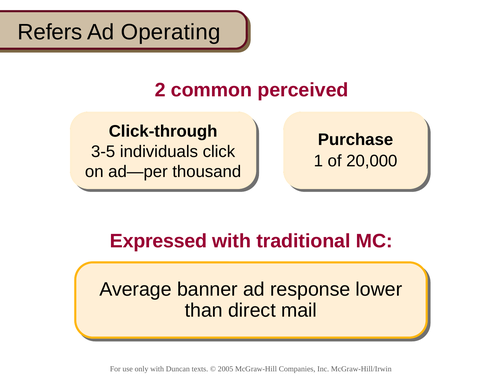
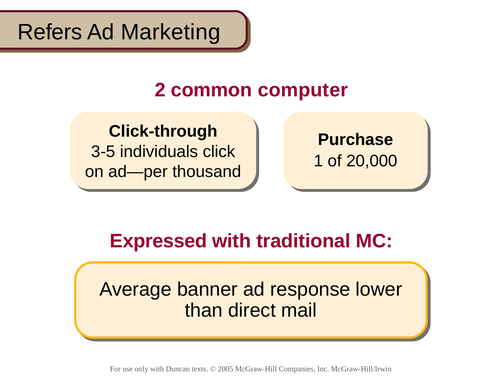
Operating: Operating -> Marketing (171, 32)
perceived: perceived -> computer (303, 90)
